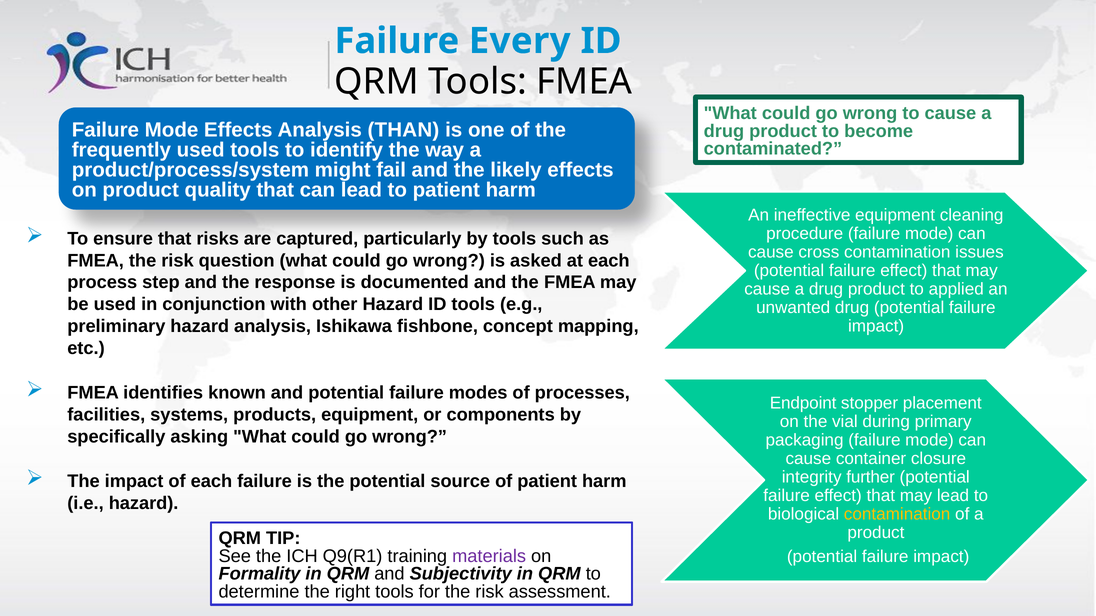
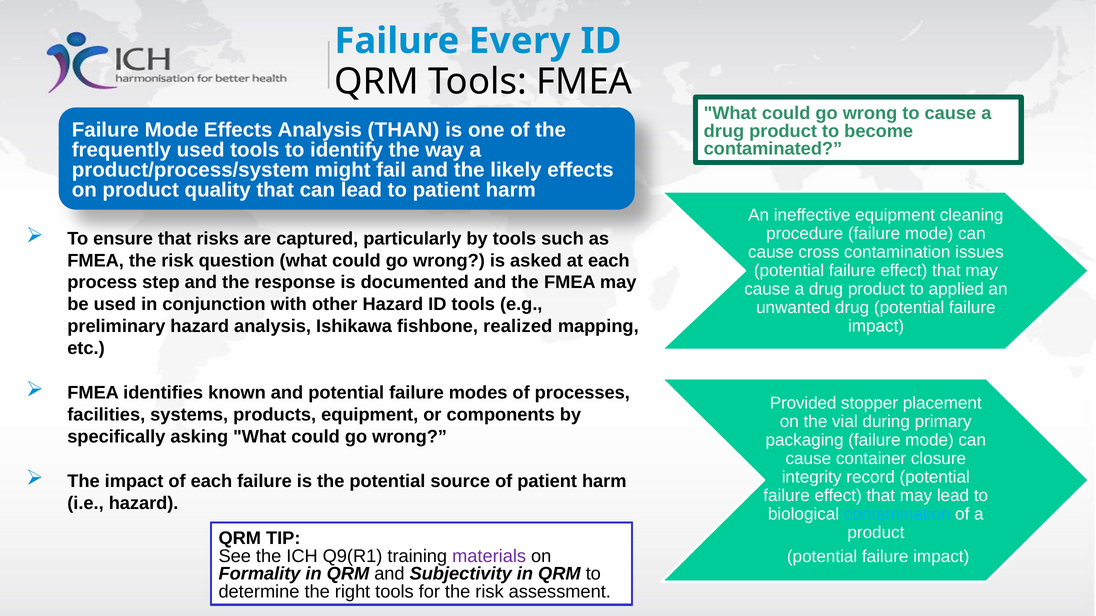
concept: concept -> realized (518, 326)
Endpoint: Endpoint -> Provided (803, 403)
further: further -> record (871, 477)
contamination colour: yellow -> light blue (897, 514)
